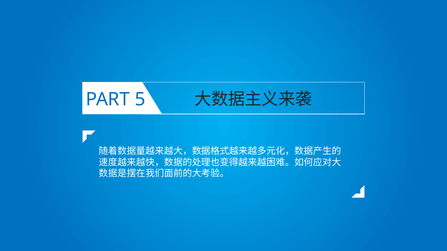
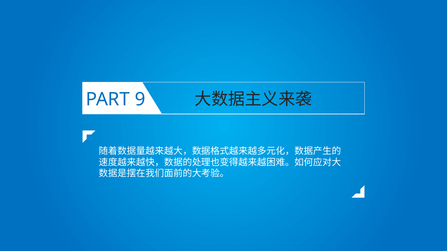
5: 5 -> 9 (140, 100)
